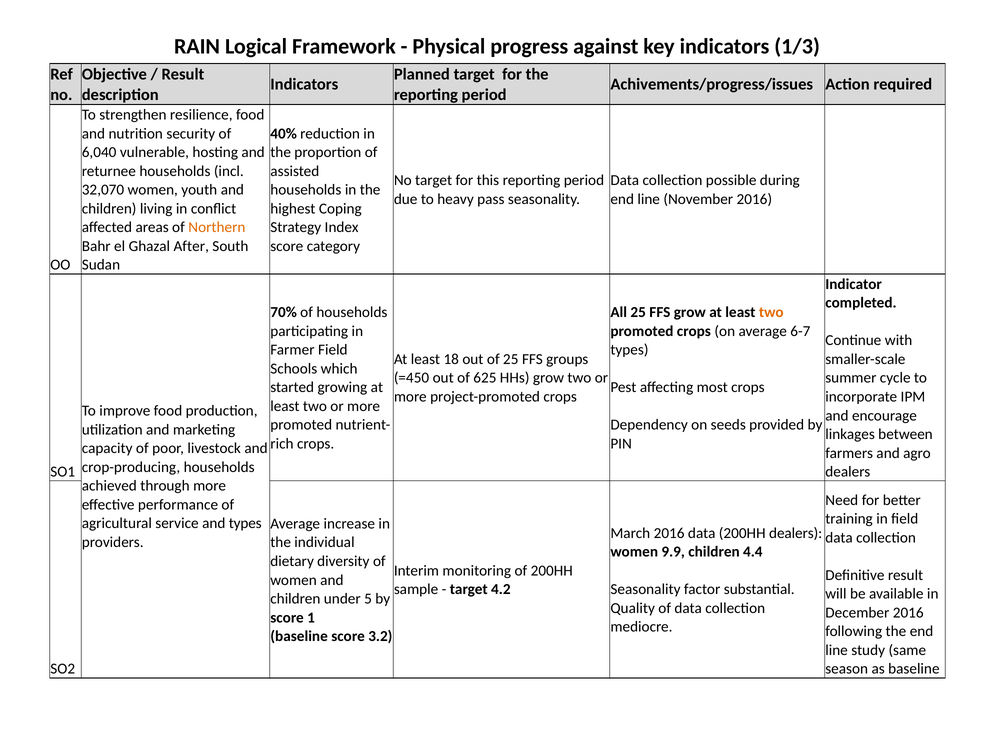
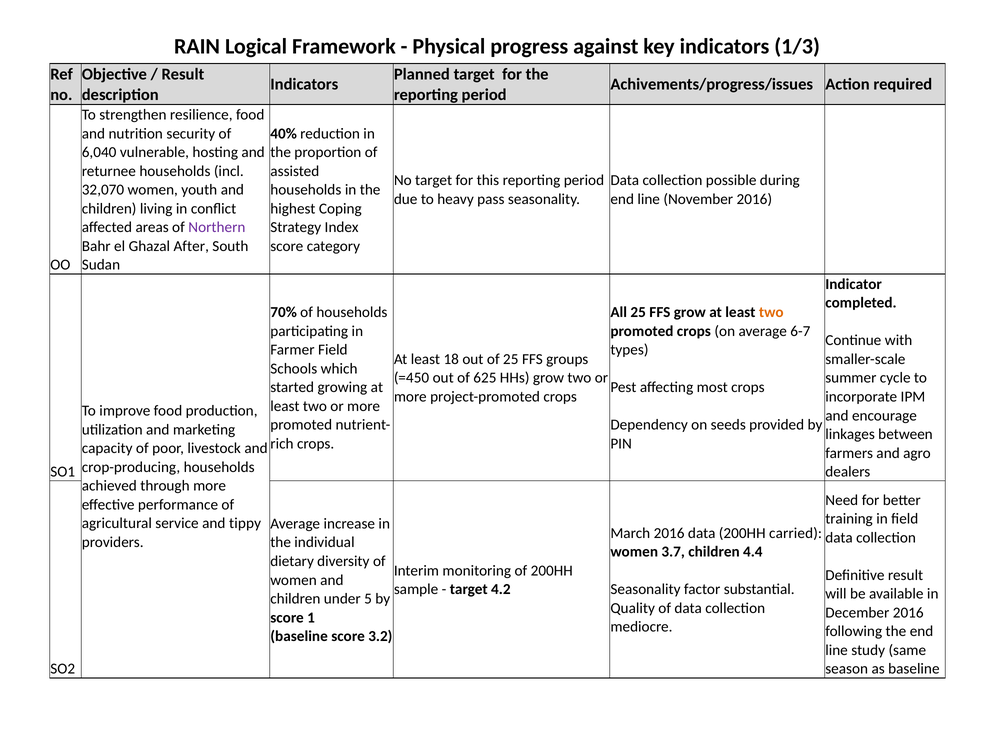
Northern colour: orange -> purple (217, 227)
and types: types -> tippy (245, 524)
200HH dealers: dealers -> carried (796, 533)
9.9: 9.9 -> 3.7 (673, 552)
